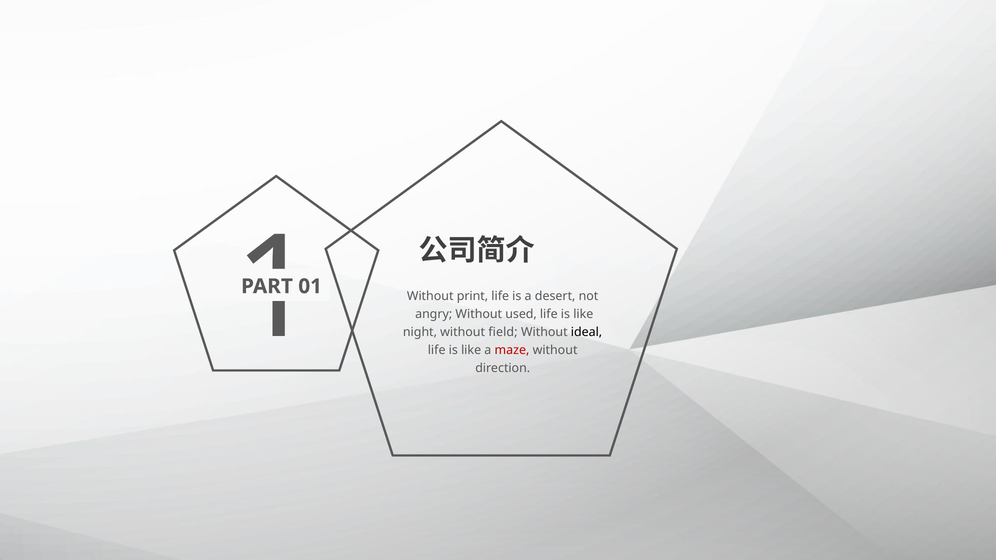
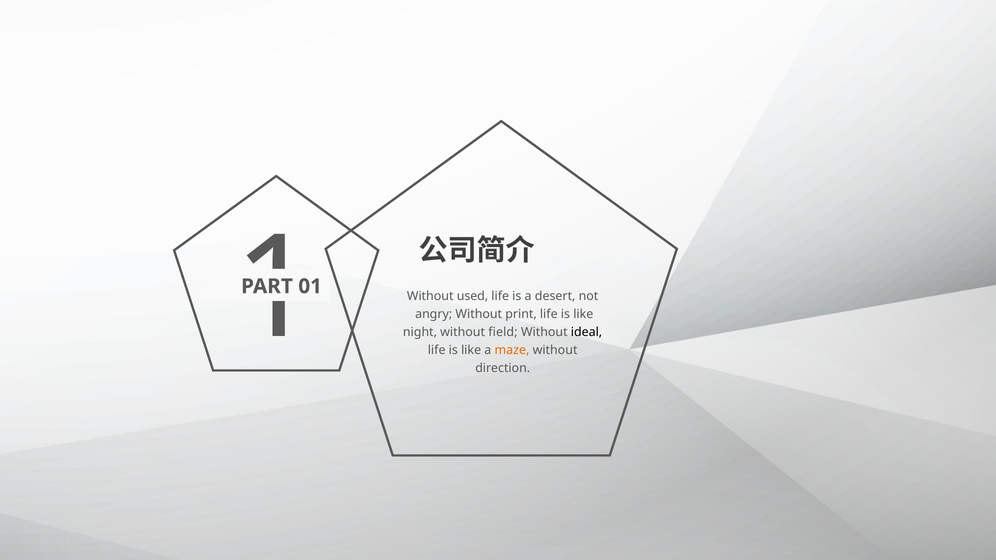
print: print -> used (472, 297)
used: used -> print (521, 314)
maze colour: red -> orange (512, 350)
